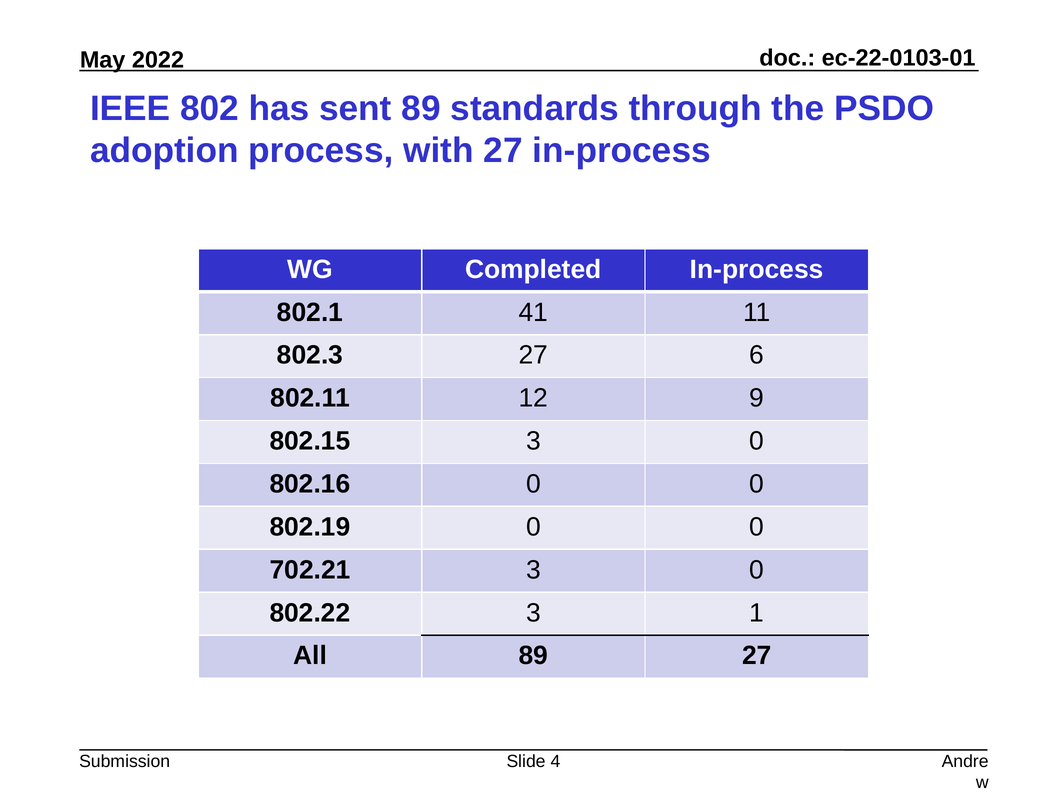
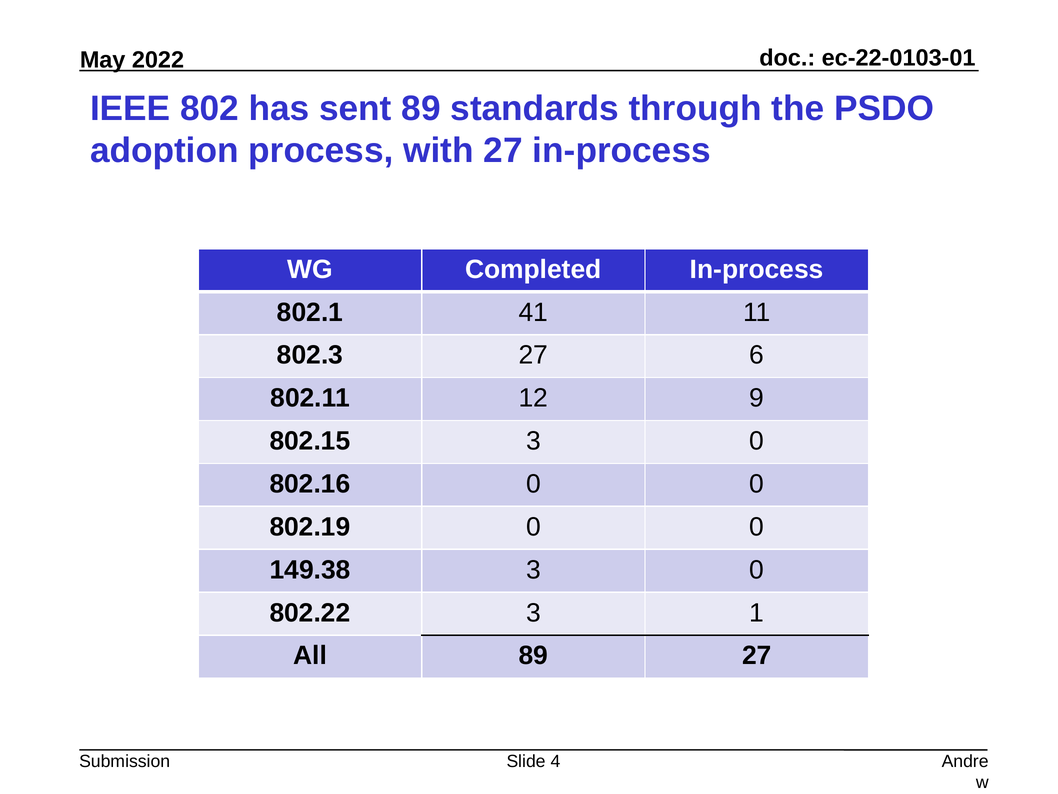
702.21: 702.21 -> 149.38 (310, 570)
